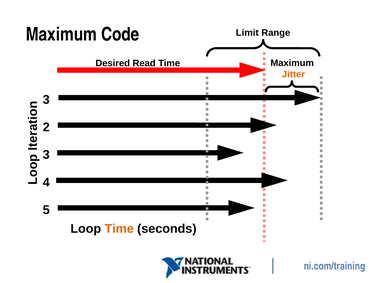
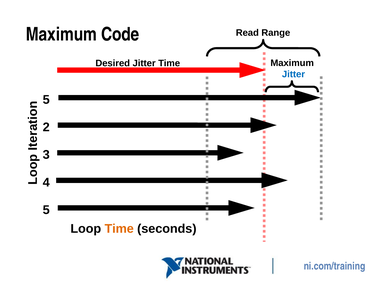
Limit: Limit -> Read (247, 33)
Desired Read: Read -> Jitter (144, 63)
Jitter colour: orange -> blue (293, 74)
3: 3 -> 5 (46, 100)
